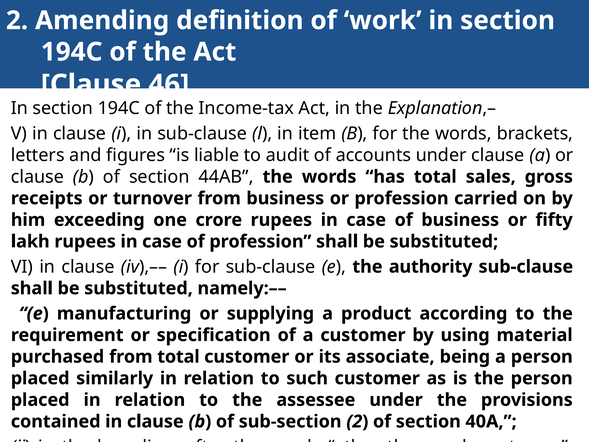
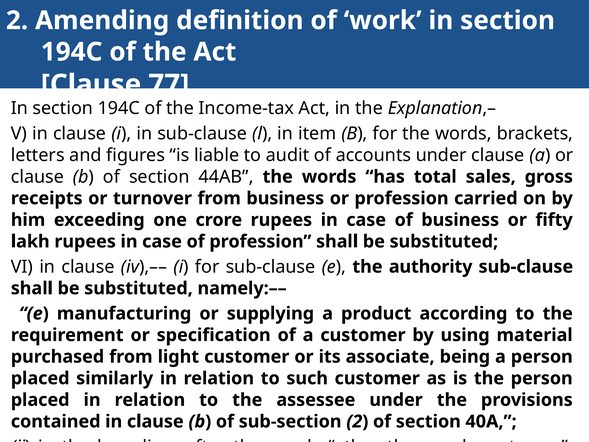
46: 46 -> 77 (169, 84)
from total: total -> light (178, 357)
